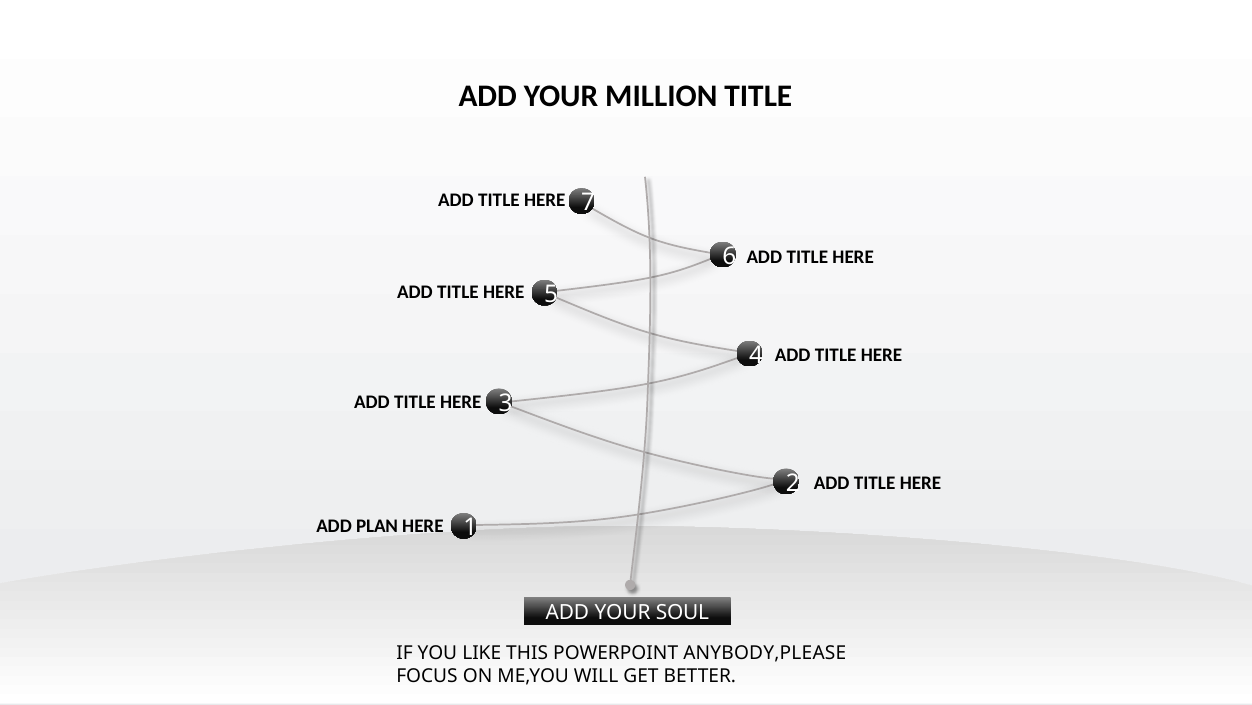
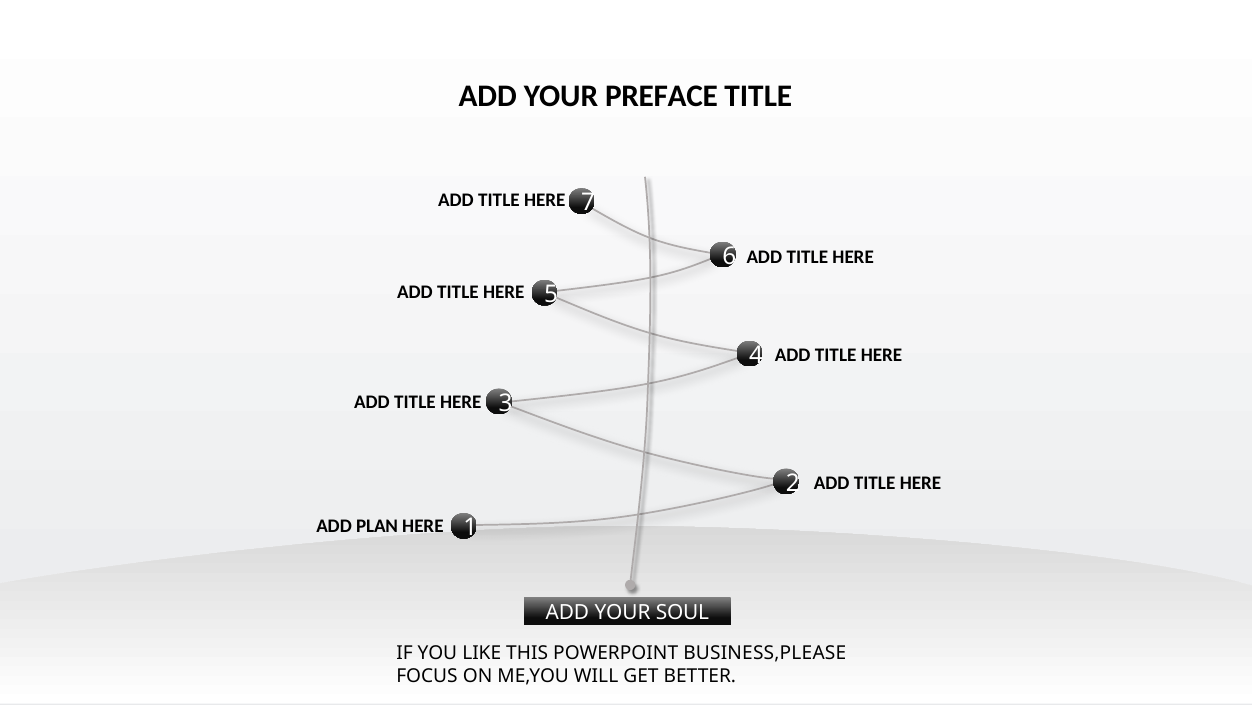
MILLION: MILLION -> PREFACE (661, 96)
ANYBODY,PLEASE: ANYBODY,PLEASE -> BUSINESS,PLEASE (765, 653)
